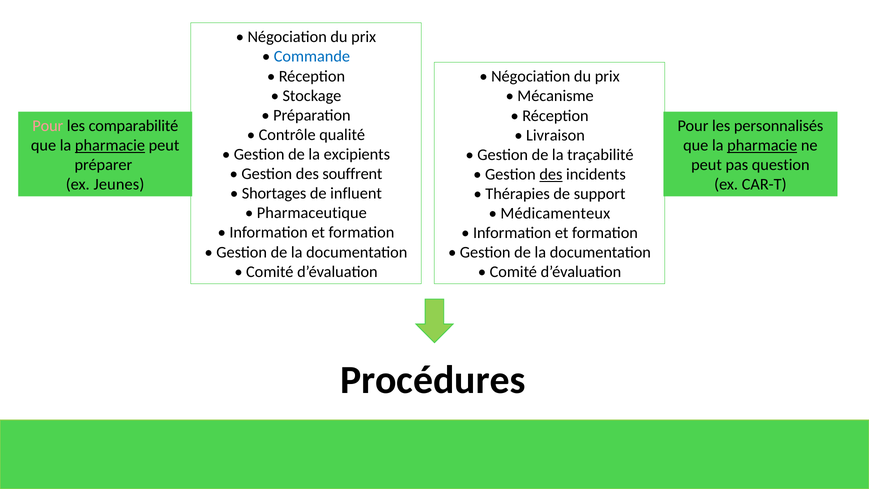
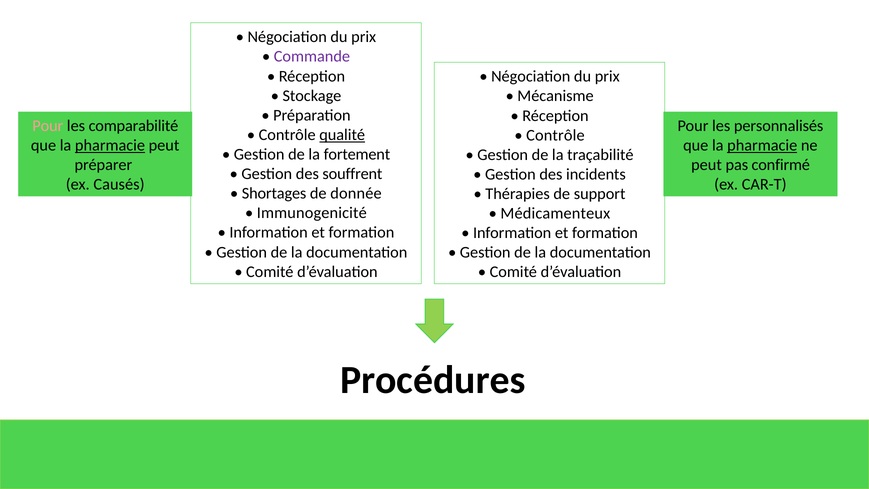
Commande colour: blue -> purple (312, 57)
qualité underline: none -> present (342, 135)
Livraison: Livraison -> Contrôle (555, 135)
excipients: excipients -> fortement (357, 154)
question: question -> confirmé (781, 165)
des underline: present -> none (551, 174)
Jeunes: Jeunes -> Causés (119, 184)
influent: influent -> donnée (356, 193)
Pharmaceutique: Pharmaceutique -> Immunogenicité (312, 213)
